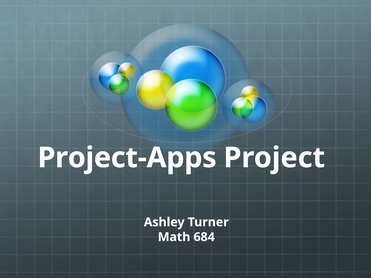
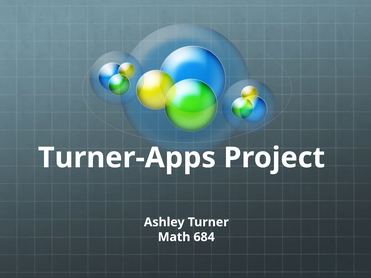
Project-Apps: Project-Apps -> Turner-Apps (127, 158)
